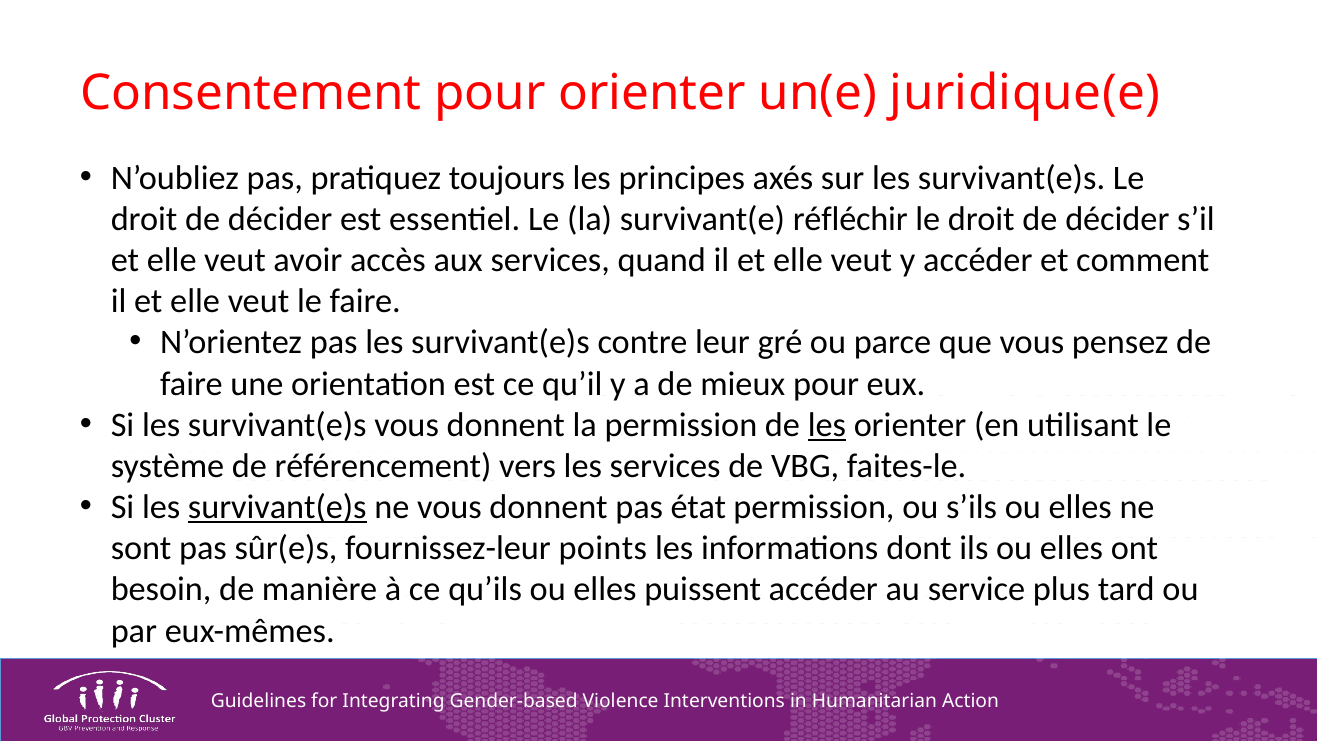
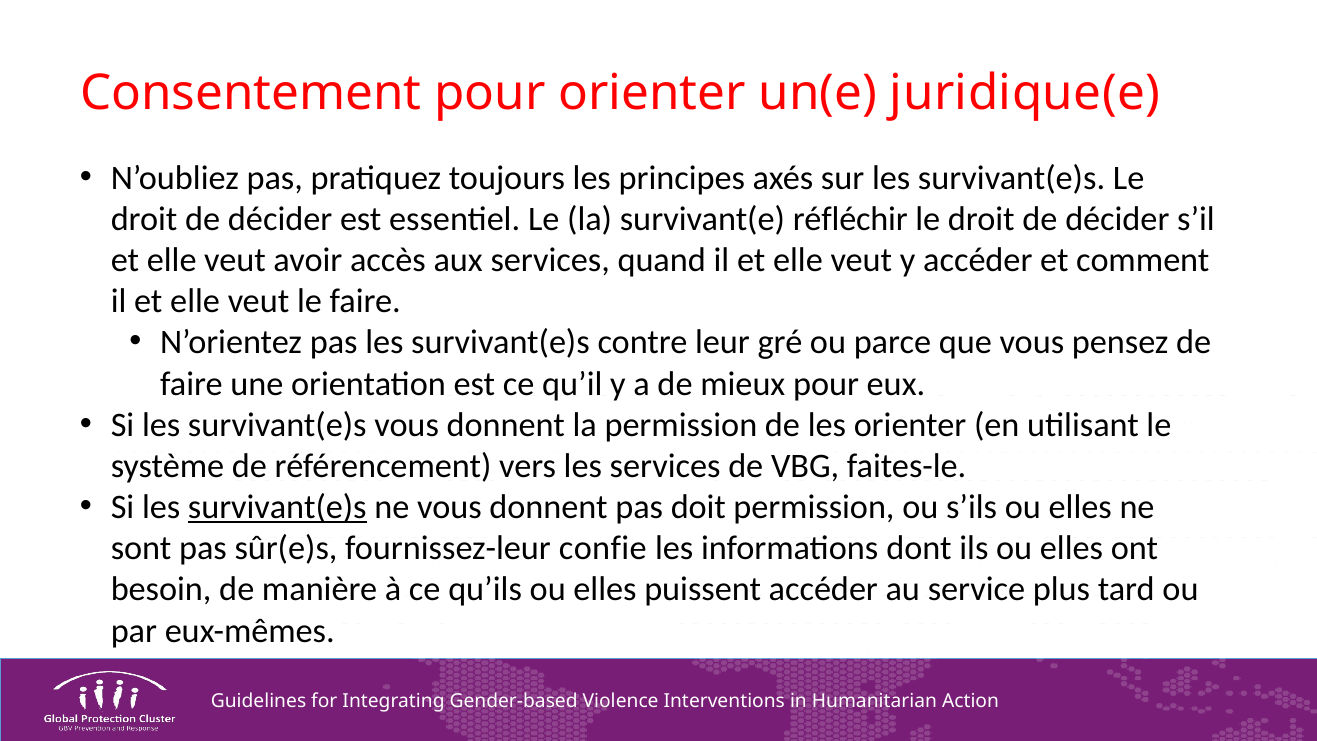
les underline: present -> none (827, 425)
état: état -> doit (698, 507)
points: points -> confie (603, 548)
